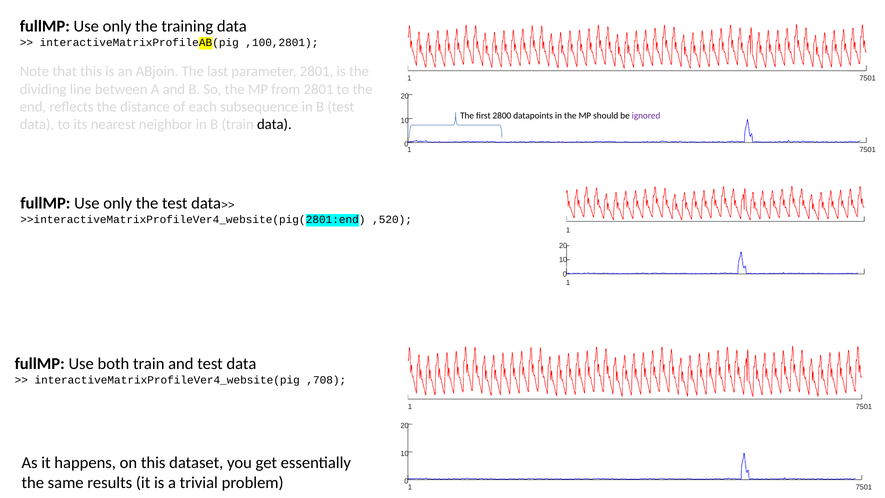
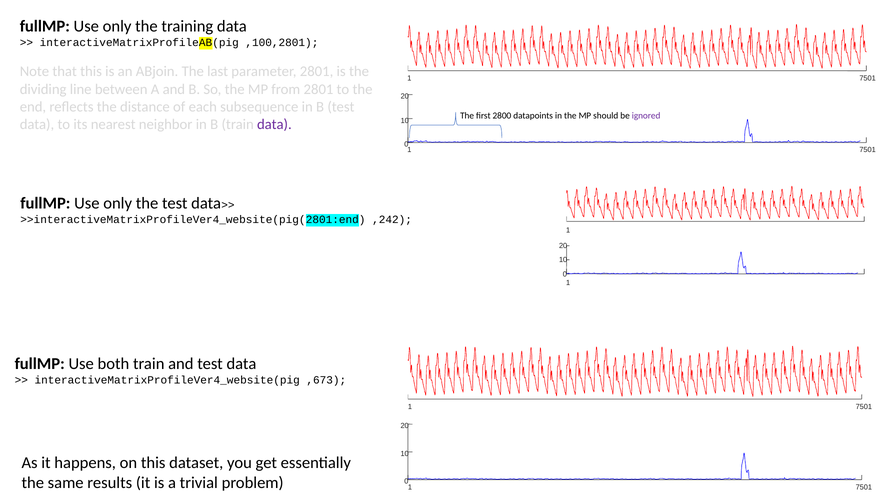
data colour: black -> purple (274, 125)
,520: ,520 -> ,242 (392, 219)
,708: ,708 -> ,673 (326, 380)
